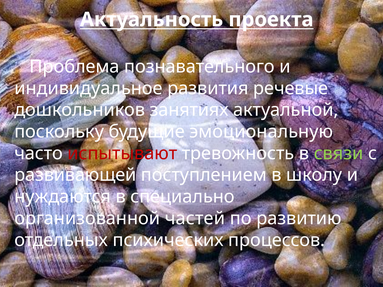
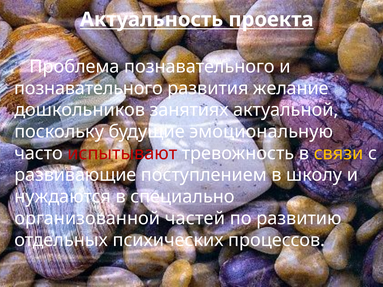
индивидуальное: индивидуальное -> познавательного (89, 88)
речевые: речевые -> желание (291, 88)
связи colour: light green -> yellow (339, 153)
развивающей: развивающей -> развивающие (75, 175)
